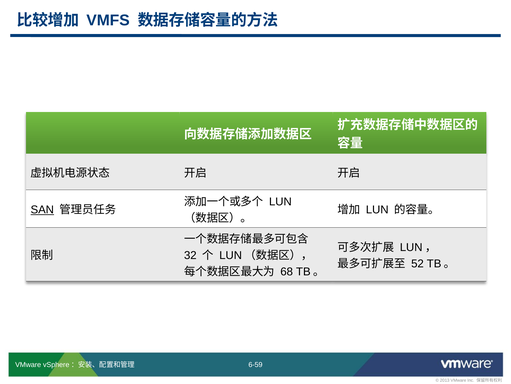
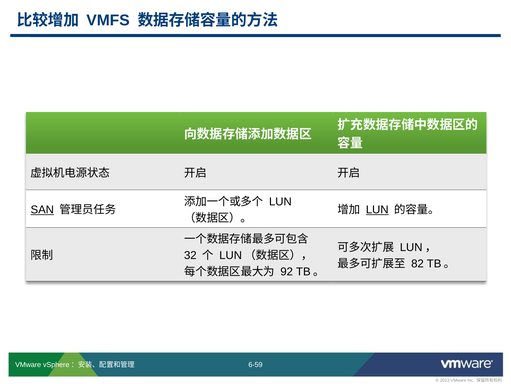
LUN underline: none -> present (377, 209)
52: 52 -> 82 (417, 263)
68: 68 -> 92 (287, 271)
